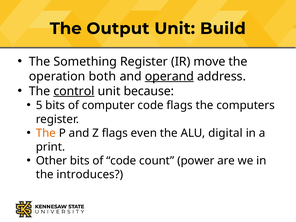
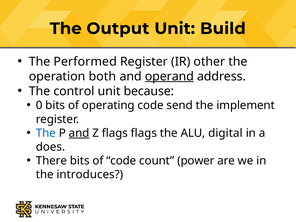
Something: Something -> Performed (85, 62)
move: move -> other (209, 62)
control underline: present -> none (74, 91)
5: 5 -> 0 (39, 105)
computer: computer -> operating (108, 105)
code flags: flags -> send (180, 105)
computers: computers -> implement (246, 105)
The colour: orange -> blue (46, 133)
and underline: none -> present (79, 133)
flags even: even -> flags (144, 133)
print: print -> does (50, 147)
Other: Other -> There (51, 161)
